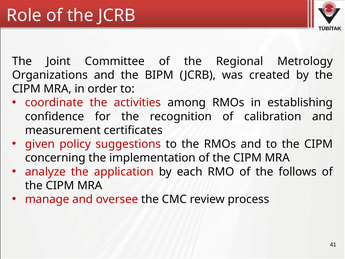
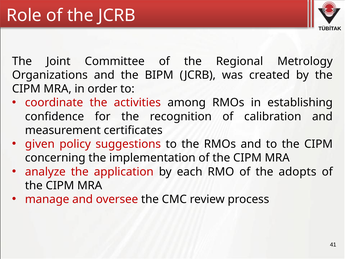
follows: follows -> adopts (298, 172)
